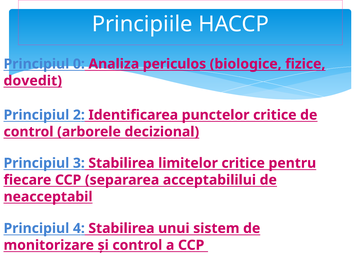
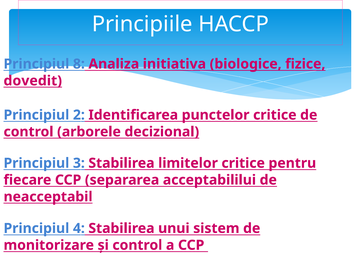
0: 0 -> 8 (79, 64)
periculos: periculos -> initiativa (174, 64)
